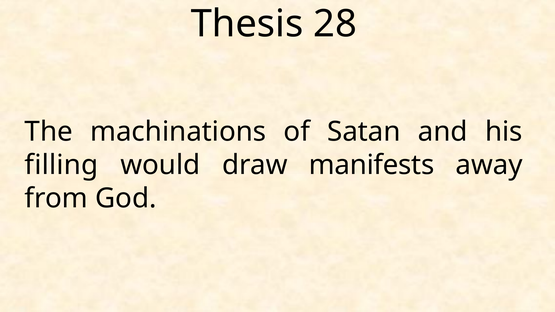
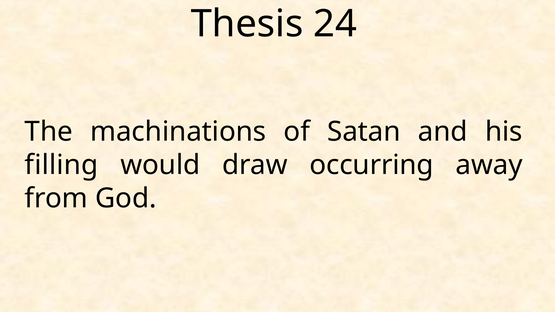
28: 28 -> 24 (335, 24)
manifests: manifests -> occurring (372, 165)
